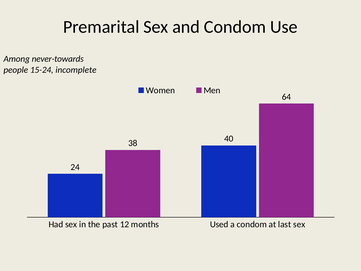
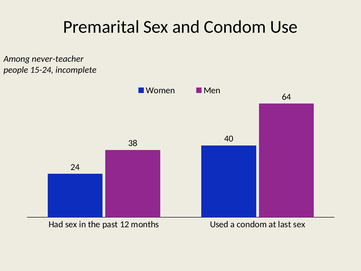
never-towards: never-towards -> never-teacher (58, 59)
